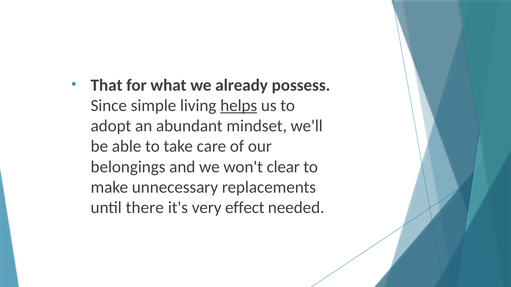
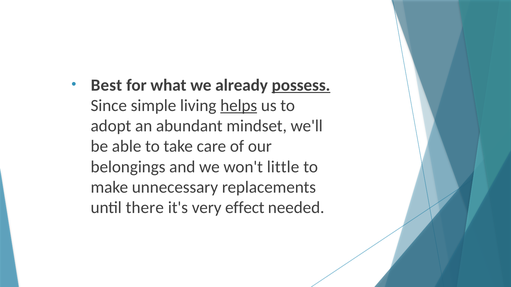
That: That -> Best (106, 85)
possess underline: none -> present (301, 85)
clear: clear -> little (283, 167)
